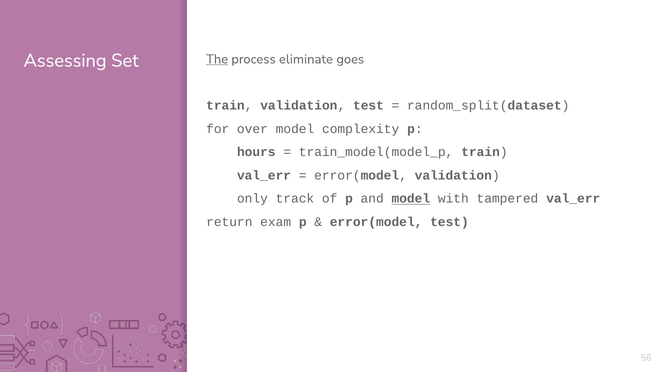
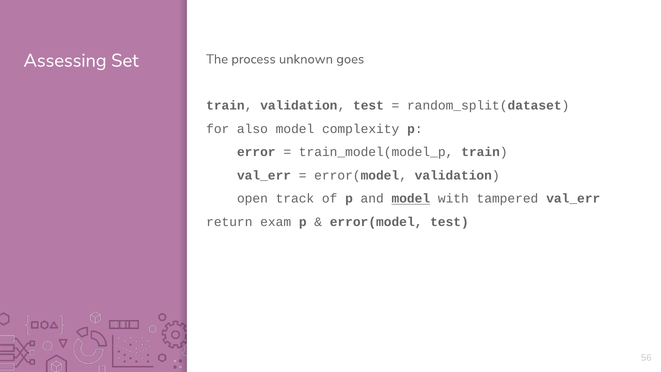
The underline: present -> none (217, 59)
eliminate: eliminate -> unknown (306, 59)
over: over -> also (252, 129)
hours: hours -> error (256, 152)
only: only -> open (252, 199)
